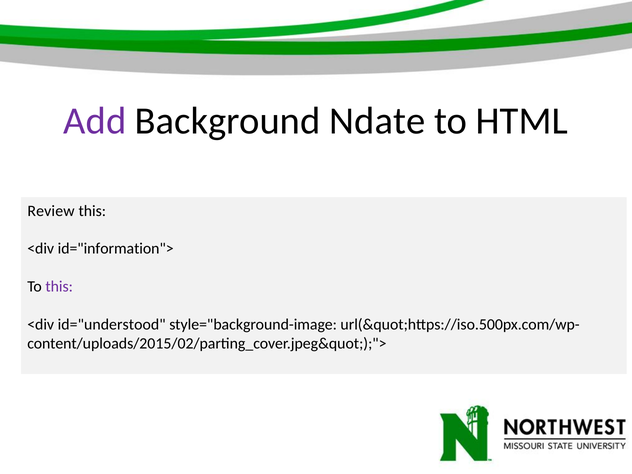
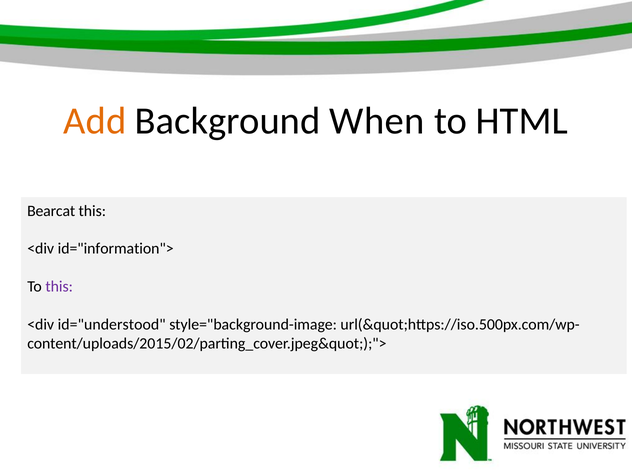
Add colour: purple -> orange (95, 121)
Ndate: Ndate -> When (377, 121)
Review: Review -> Bearcat (51, 211)
